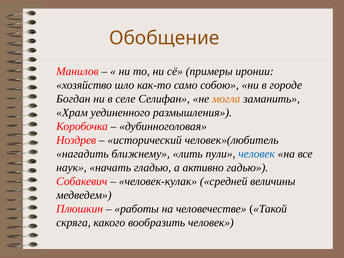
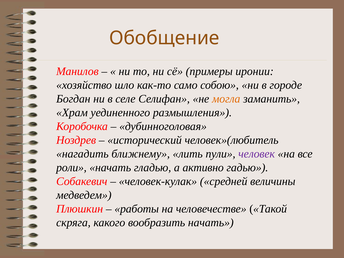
человек colour: blue -> purple (257, 154)
наук: наук -> роли (71, 168)
вообразить человек: человек -> начать (211, 223)
